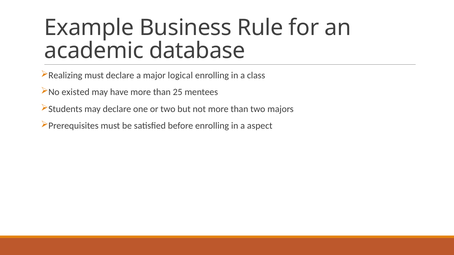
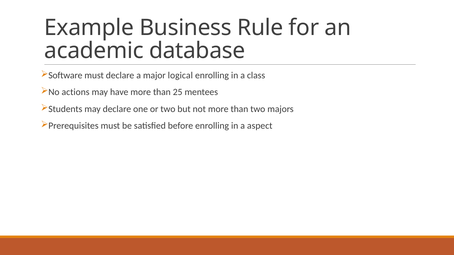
Realizing: Realizing -> Software (65, 75)
existed: existed -> actions (76, 92)
